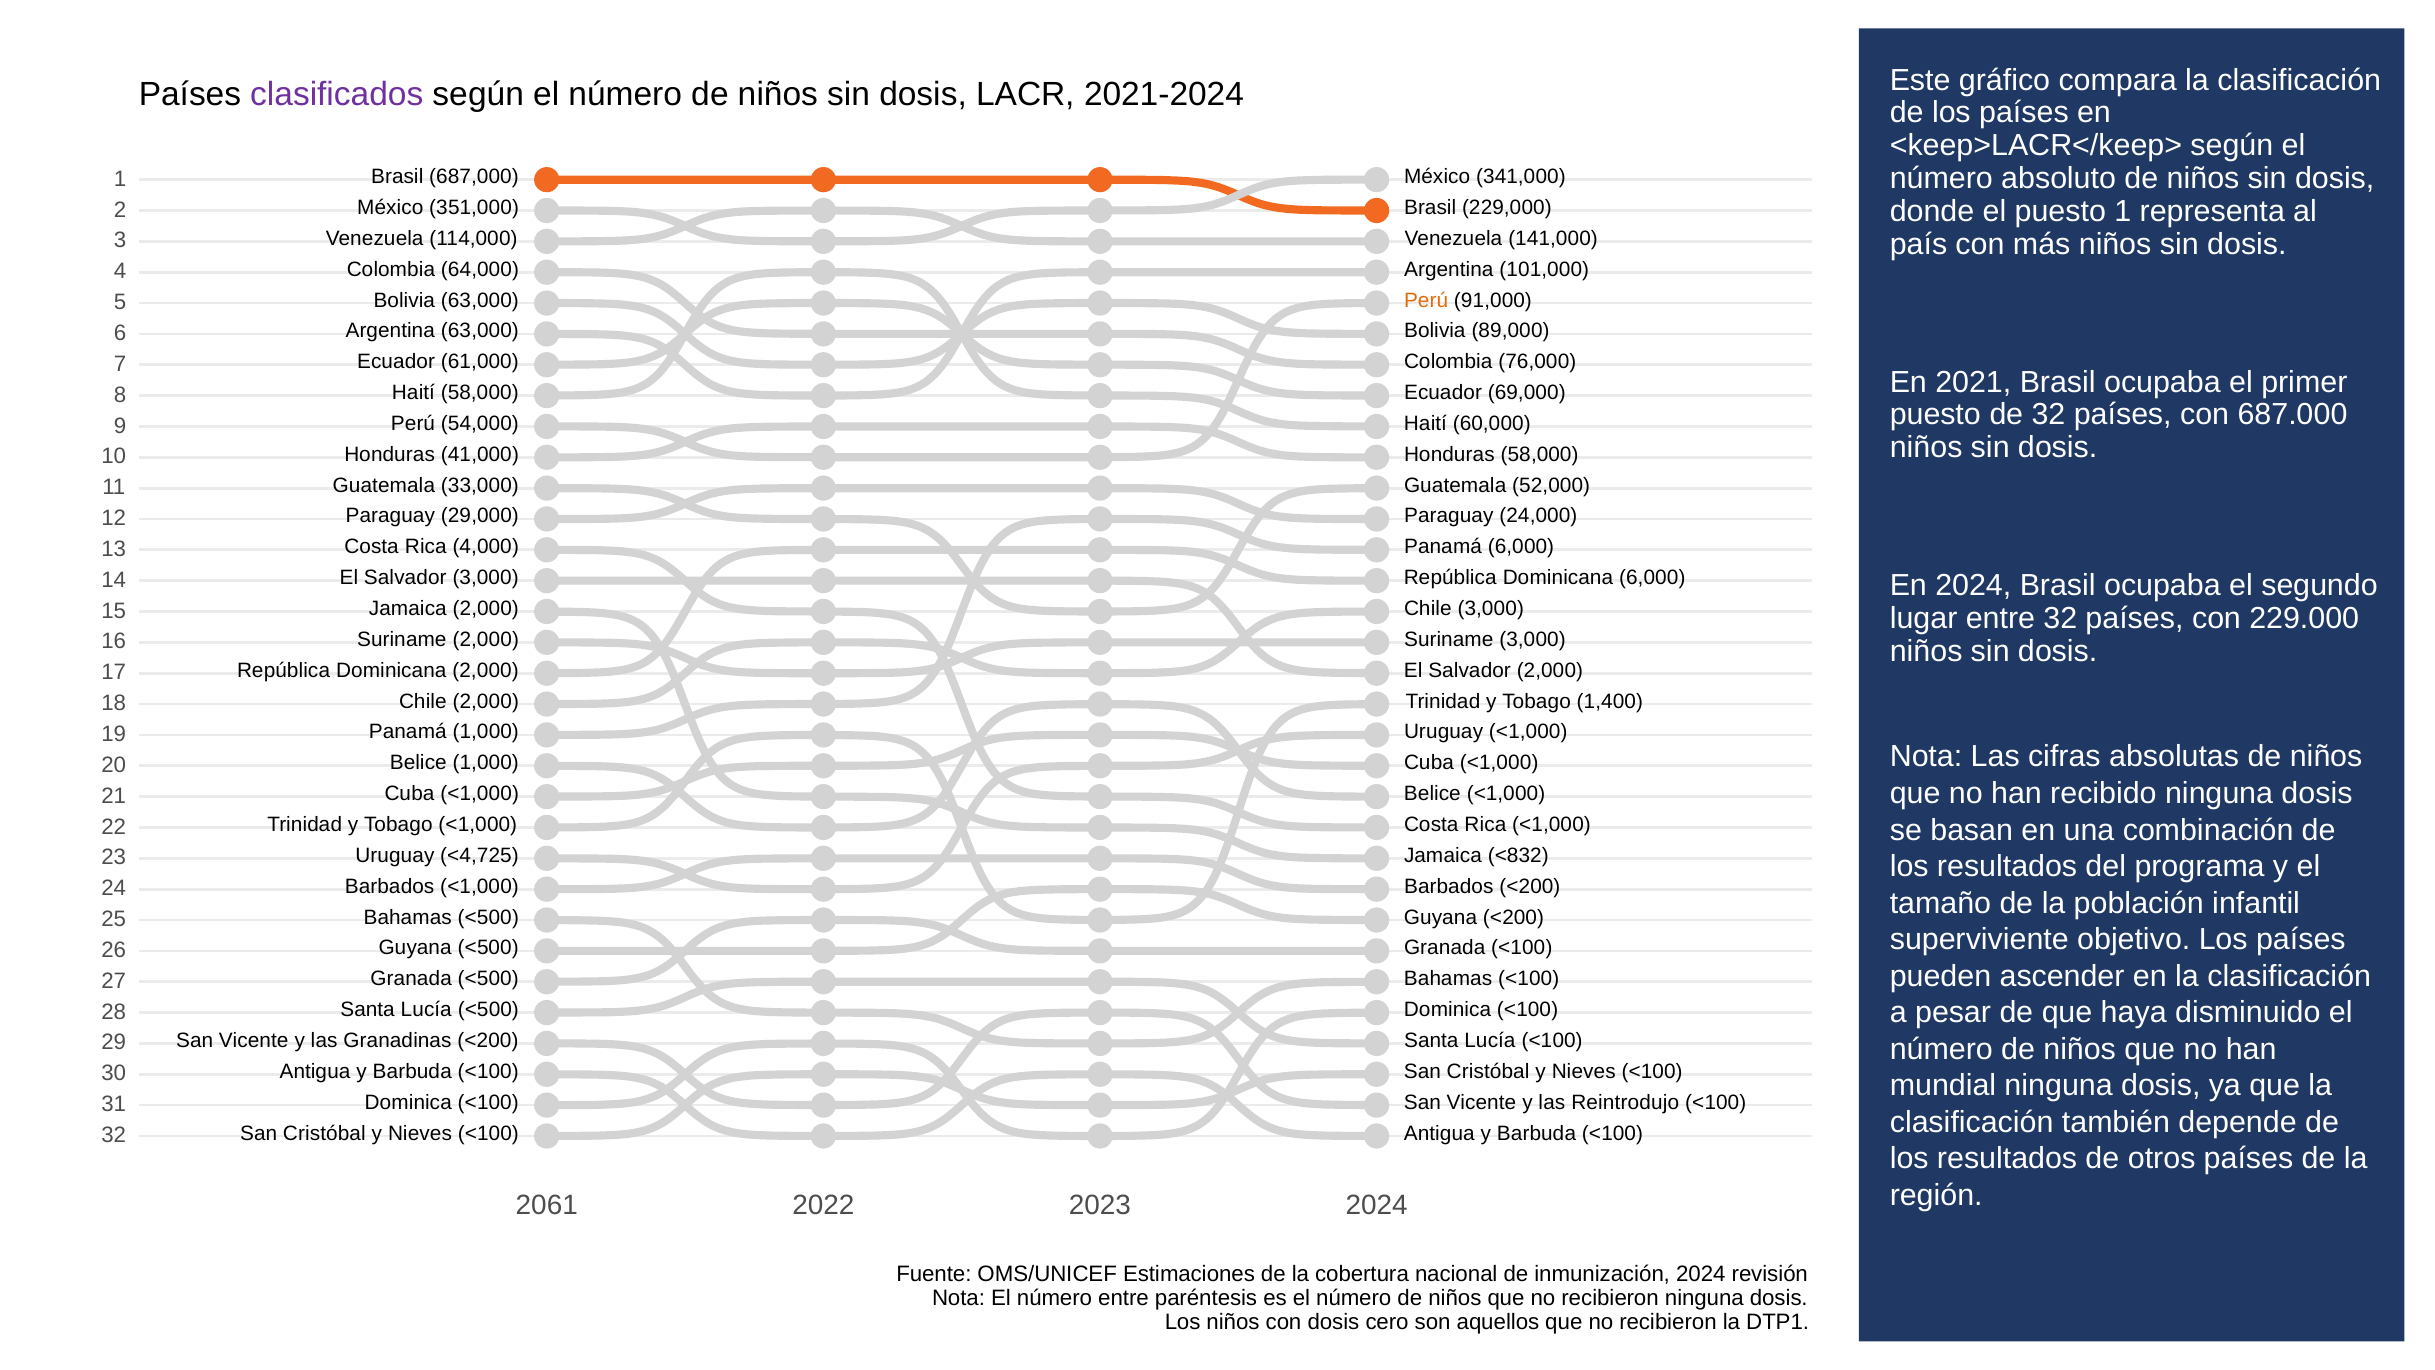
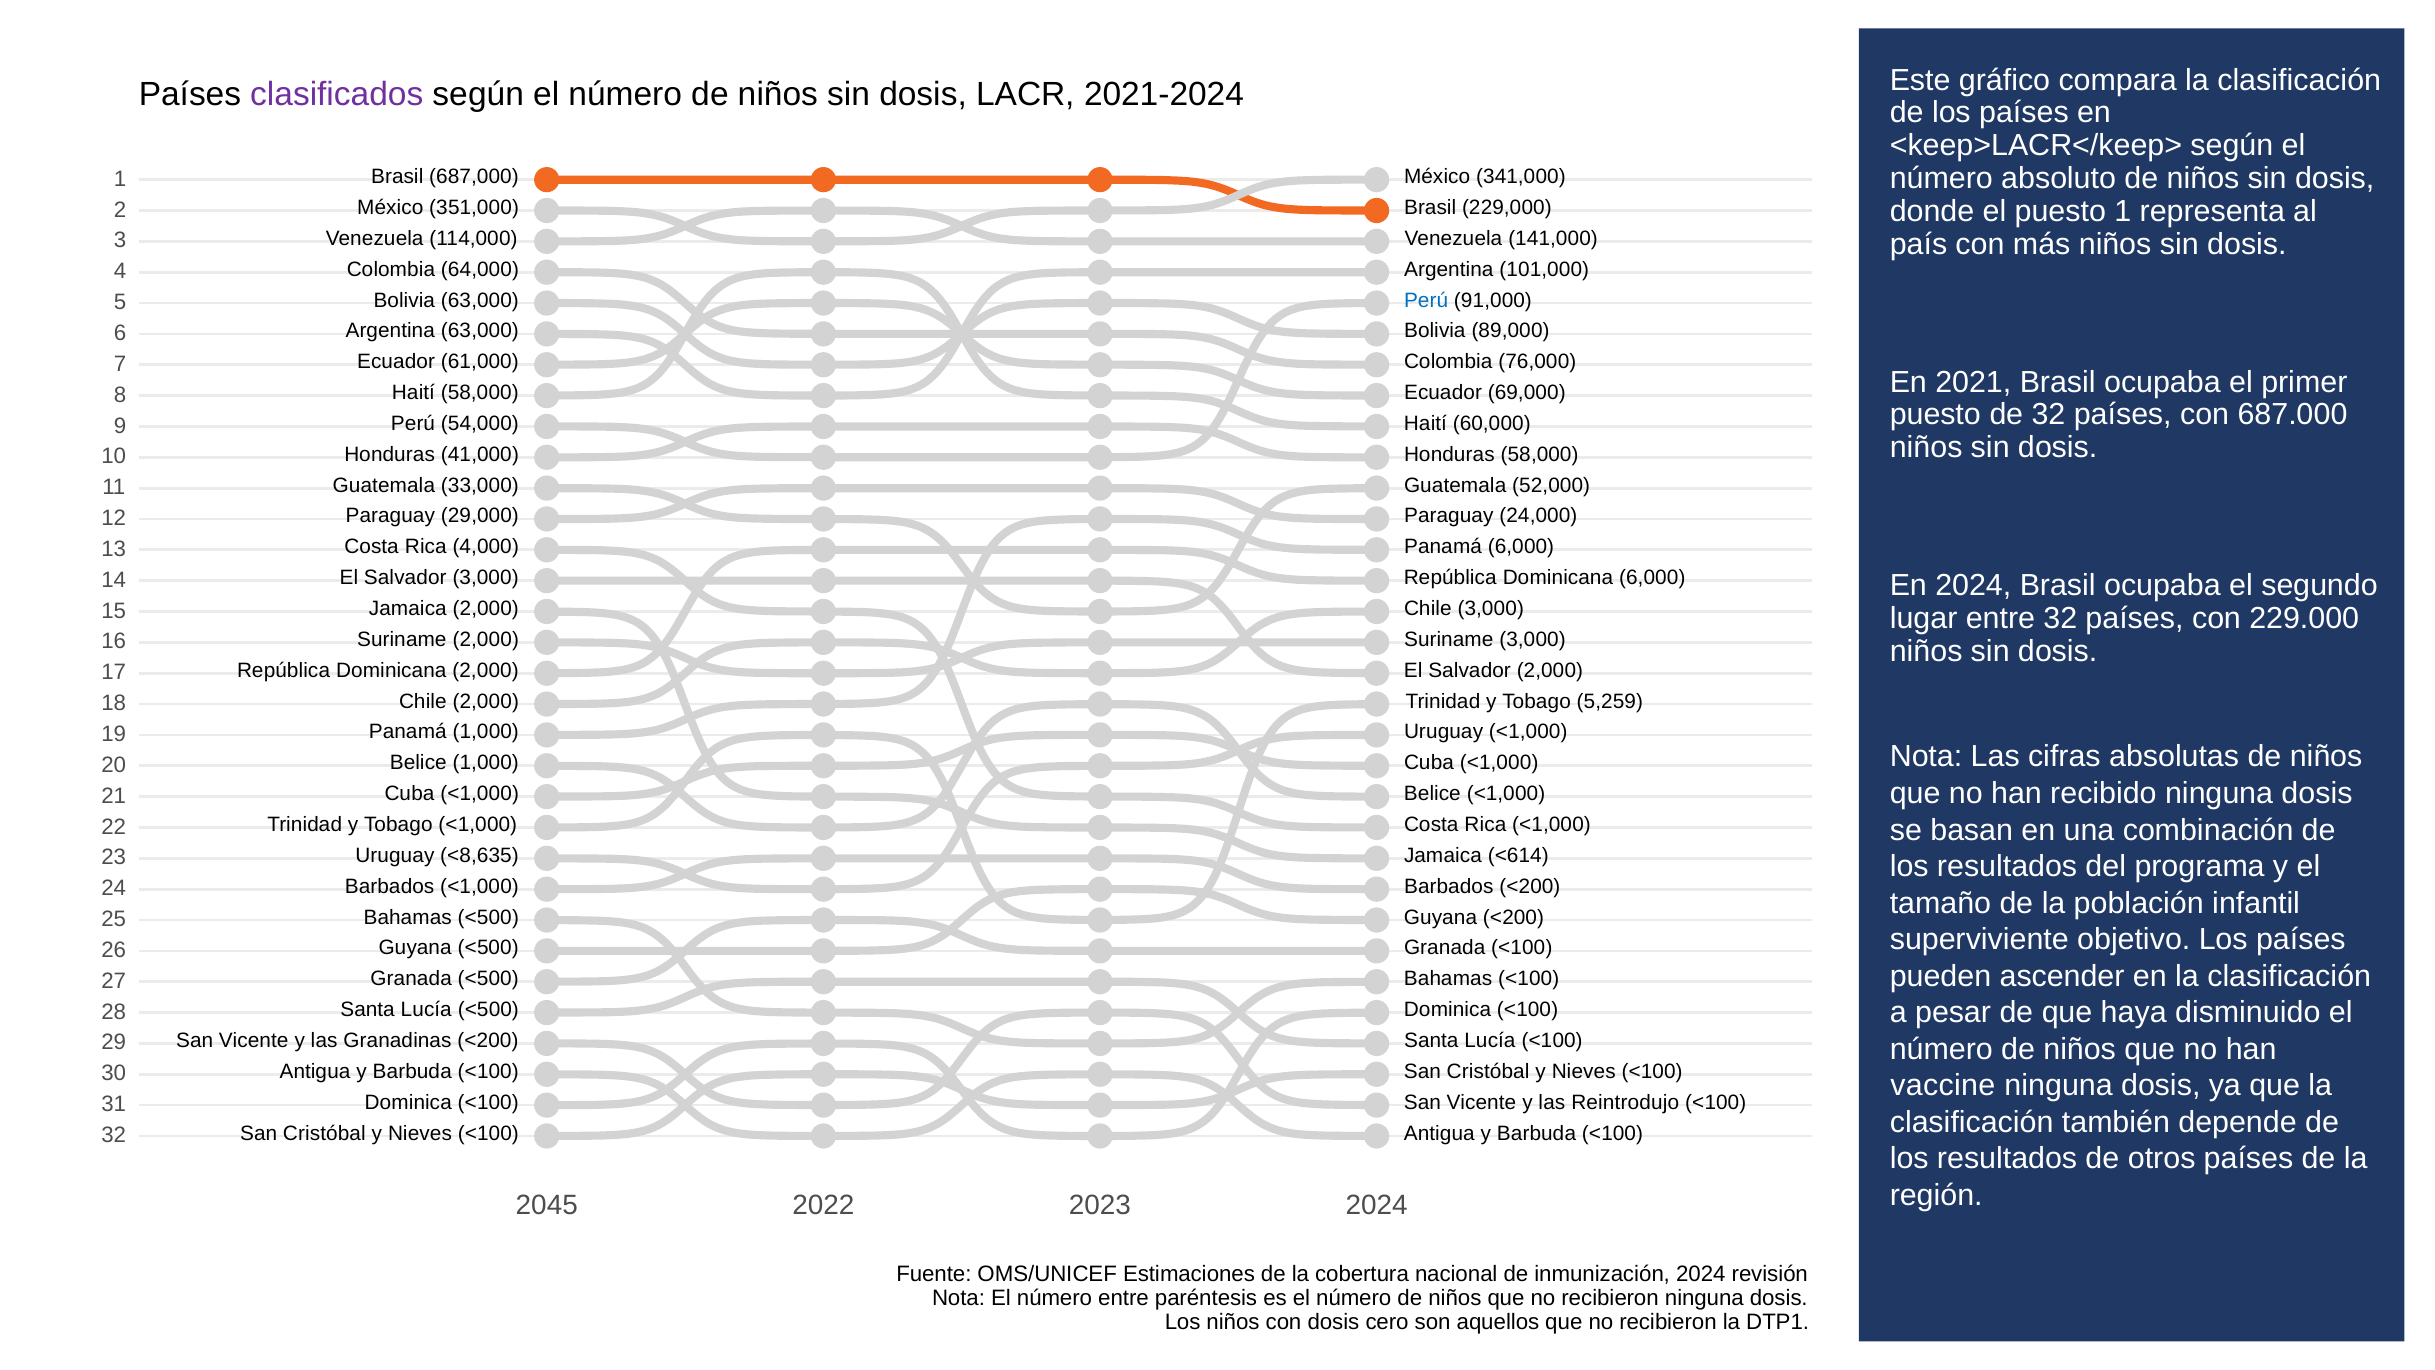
Perú colour: orange -> blue (1426, 300)
1,400: 1,400 -> 5,259 (1610, 701)
<4,725: <4,725 -> <8,635 (479, 855)
<832: <832 -> <614 (1518, 855)
mundial: mundial -> vaccine (1943, 1085)
2061: 2061 -> 2045 (547, 1205)
